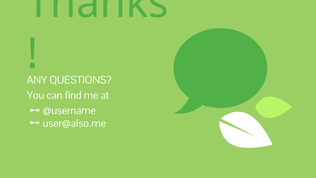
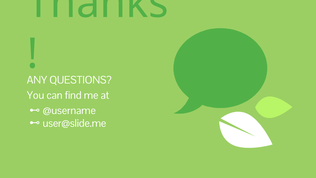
user@also.me: user@also.me -> user@slide.me (74, 123)
